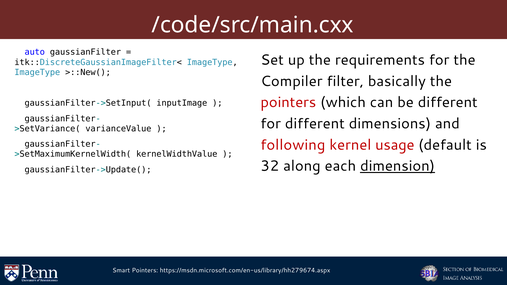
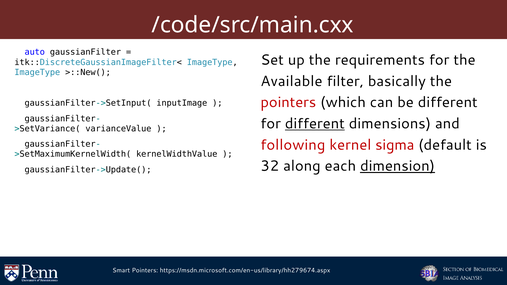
Compiler: Compiler -> Available (291, 81)
different underline: none -> present (315, 124)
usage: usage -> sigma (395, 145)
